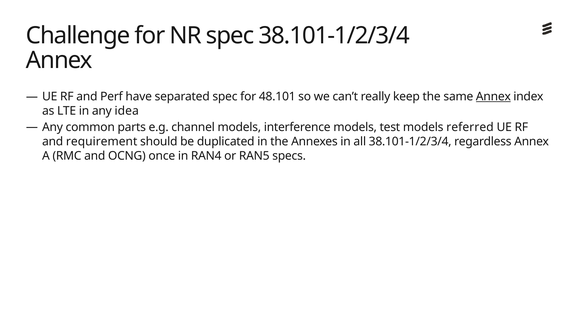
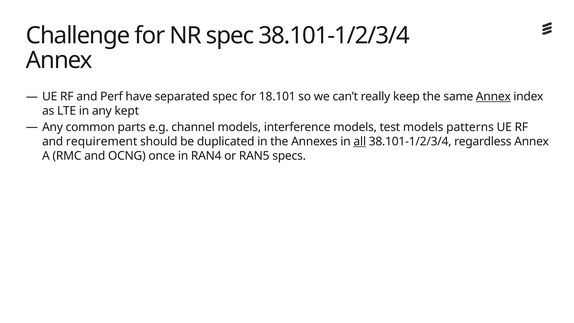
48.101: 48.101 -> 18.101 (277, 97)
idea: idea -> kept (127, 111)
referred: referred -> patterns (470, 127)
all underline: none -> present (360, 141)
